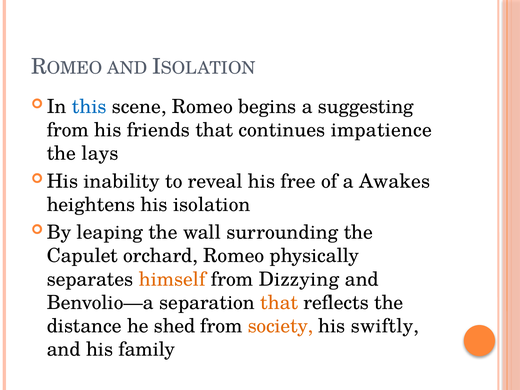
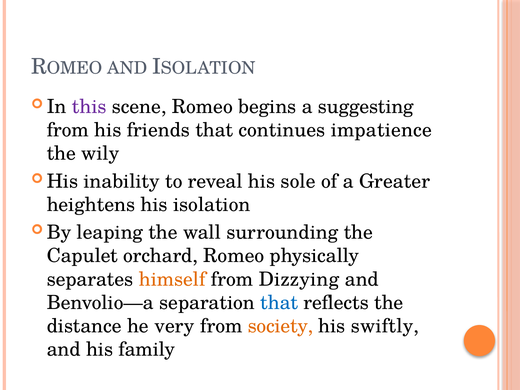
this colour: blue -> purple (89, 107)
lays: lays -> wily (100, 153)
free: free -> sole (298, 181)
Awakes: Awakes -> Greater (395, 181)
that colour: orange -> blue (279, 303)
shed: shed -> very (174, 326)
